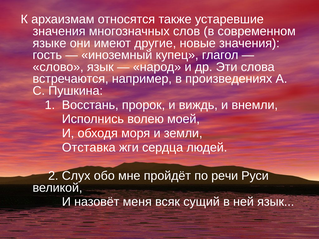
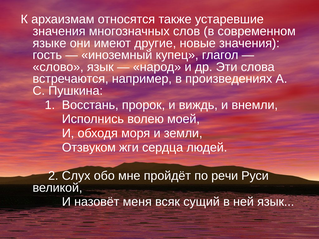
Отставка: Отставка -> Отзвуком (89, 148)
